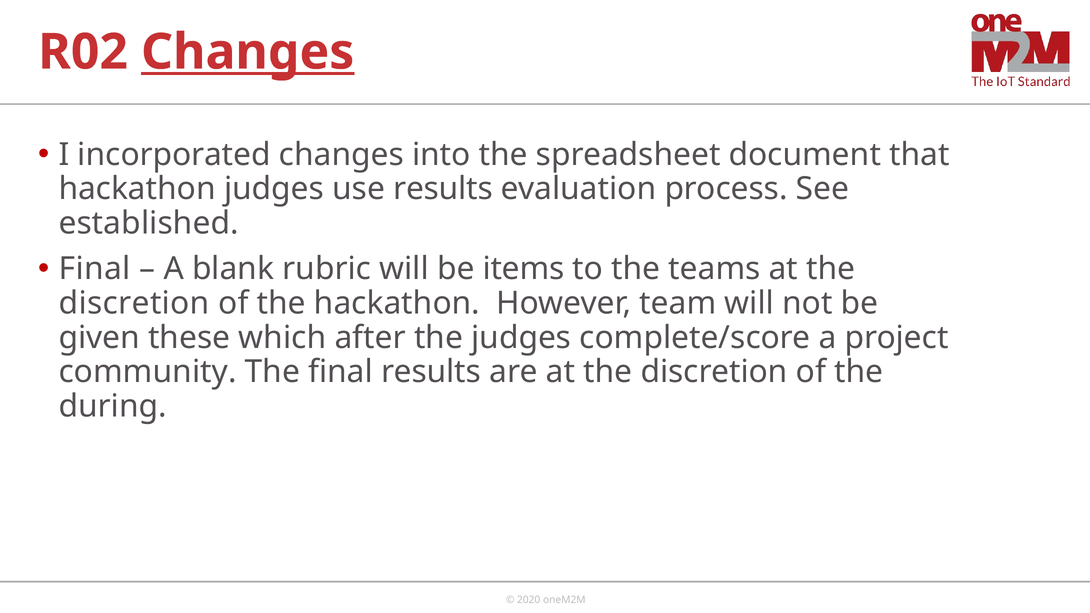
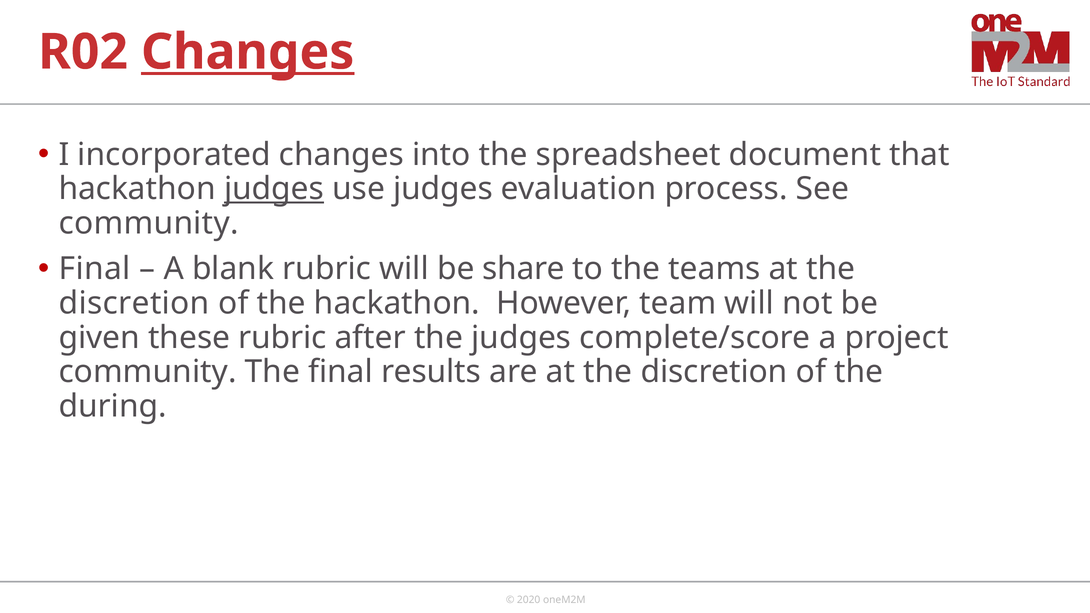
judges underline: none -> present (274, 189)
use results: results -> judges (443, 189)
established: established -> community (149, 223)
items: items -> share (524, 269)
these which: which -> rubric (282, 338)
